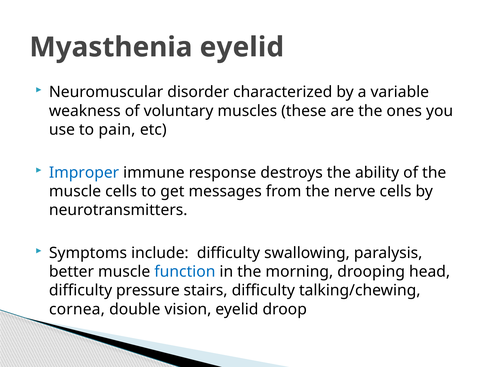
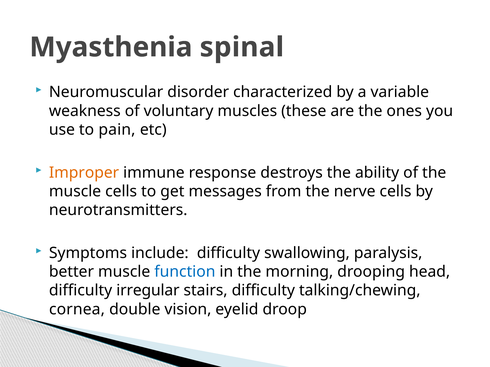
Myasthenia eyelid: eyelid -> spinal (242, 47)
Improper colour: blue -> orange (84, 173)
pressure: pressure -> irregular (148, 291)
